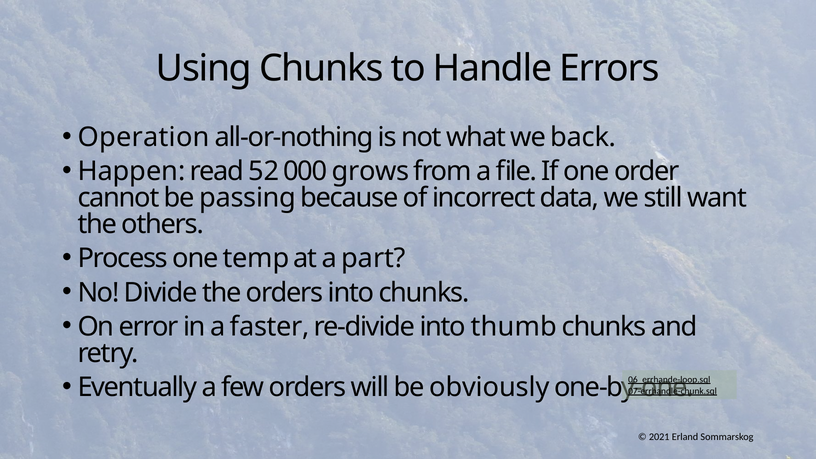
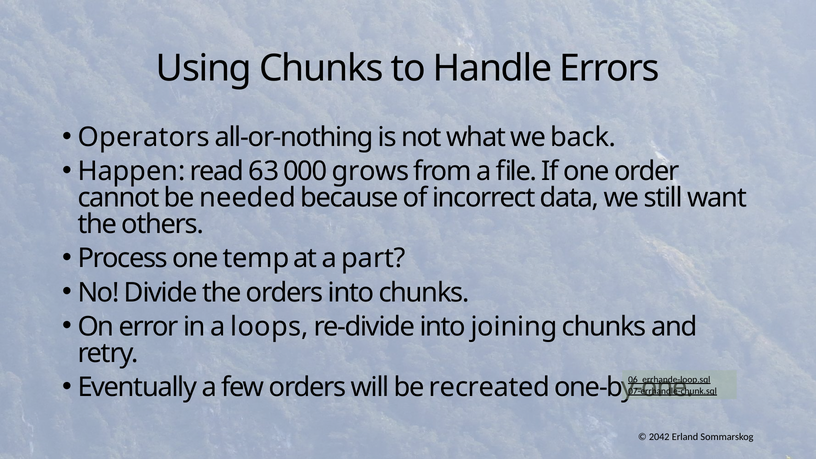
Operation: Operation -> Operators (144, 137)
52: 52 -> 63 (264, 172)
passing: passing -> needed (248, 198)
faster: faster -> loops (270, 327)
thumb: thumb -> joining (514, 327)
obviously: obviously -> recreated (490, 387)
2021: 2021 -> 2042 (659, 437)
